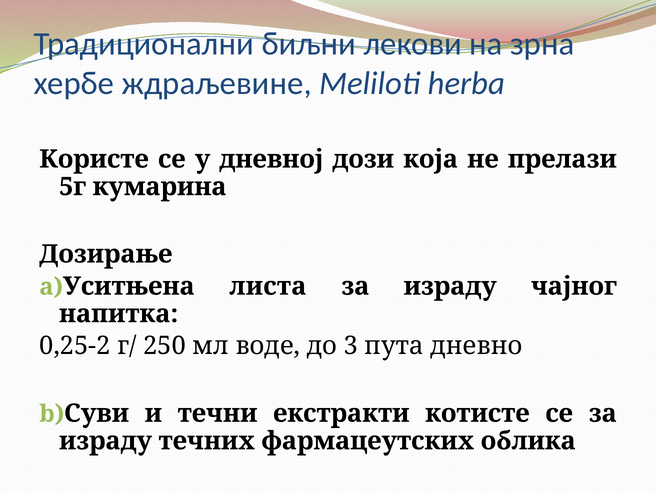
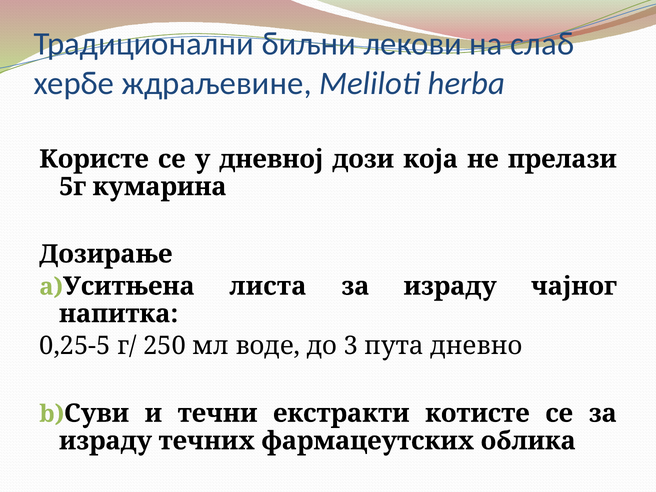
зрна: зрна -> слаб (542, 44)
0,25-2: 0,25-2 -> 0,25-5 (75, 346)
